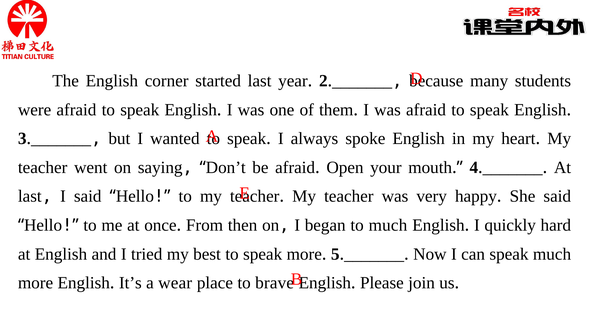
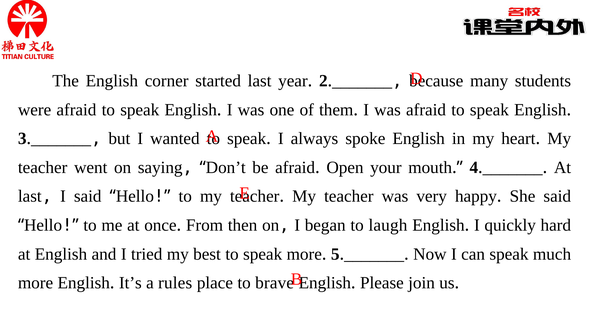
to much: much -> laugh (388, 225)
wear: wear -> rules (175, 283)
